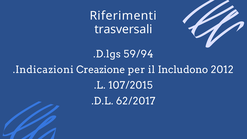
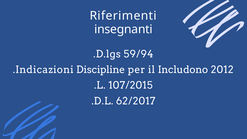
trasversali: trasversali -> insegnanti (123, 29)
Creazione: Creazione -> Discipline (101, 70)
